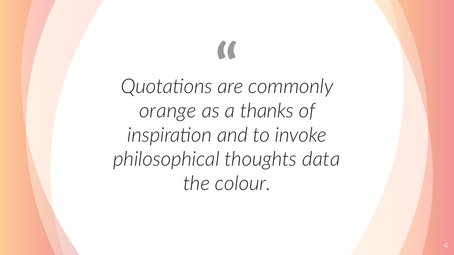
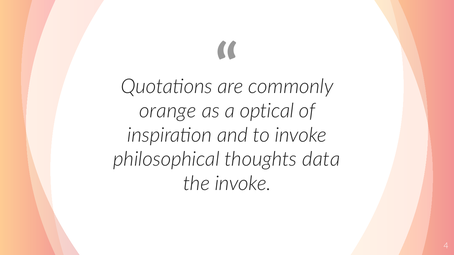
thanks: thanks -> optical (267, 111)
the colour: colour -> invoke (243, 184)
